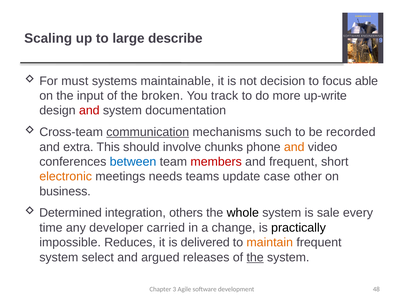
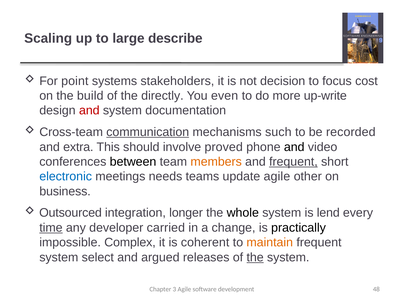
must: must -> point (75, 81)
maintainable: maintainable -> stakeholders (177, 81)
able: able -> cost (366, 81)
input: input -> build (90, 96)
broken: broken -> directly (162, 96)
track: track -> even (225, 96)
chunks: chunks -> proved (224, 147)
and colour: orange -> black (294, 147)
between colour: blue -> black (133, 162)
members colour: red -> orange (216, 162)
frequent underline: none -> present (293, 162)
electronic colour: orange -> blue (66, 177)
update case: case -> agile (277, 177)
Determined: Determined -> Outsourced (71, 213)
others: others -> longer (186, 213)
sale: sale -> lend (328, 213)
time underline: none -> present (51, 228)
Reduces: Reduces -> Complex (130, 243)
delivered: delivered -> coherent (205, 243)
